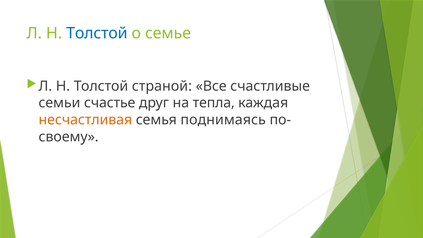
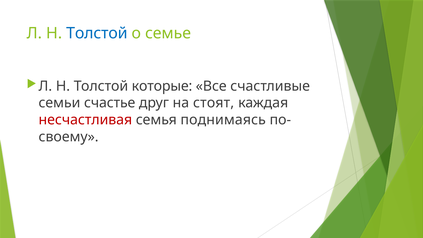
страной: страной -> которые (162, 86)
тепла: тепла -> стоят (214, 103)
несчастливая colour: orange -> red (85, 120)
